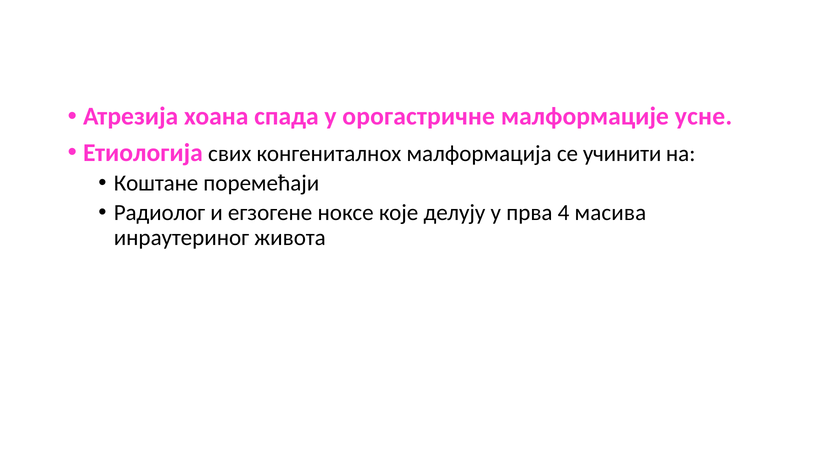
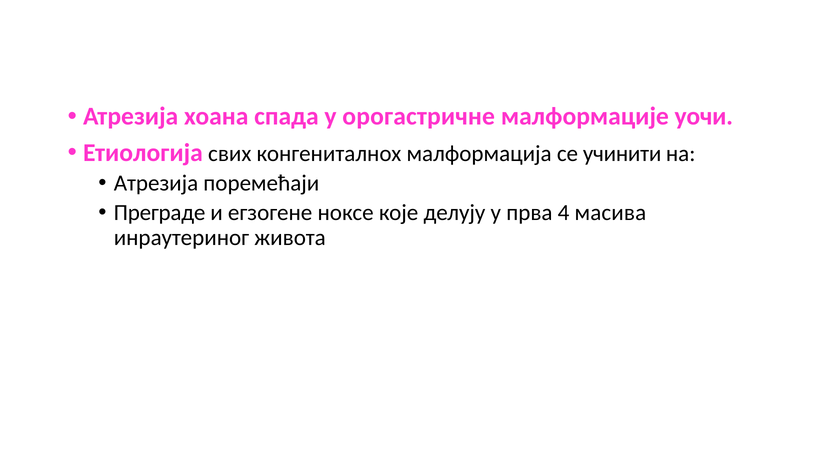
усне: усне -> уочи (704, 117)
Коштане: Коштане -> Атрезија (156, 183)
Радиолог: Радиолог -> Преграде (160, 213)
